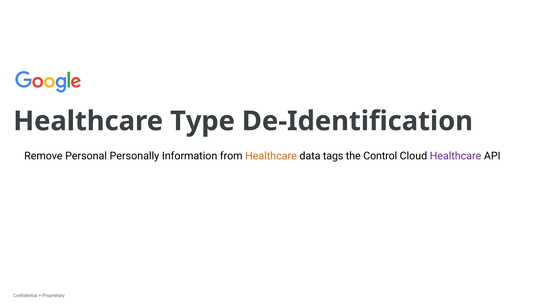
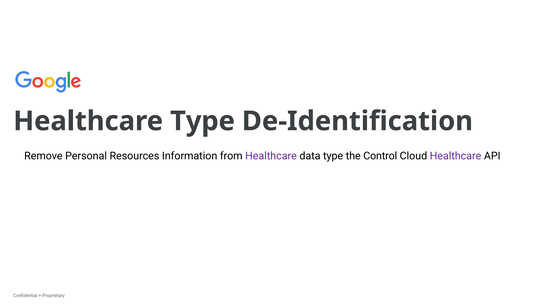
Personally: Personally -> Resources (134, 156)
Healthcare colour: orange -> purple (271, 156)
data tags: tags -> type (333, 156)
